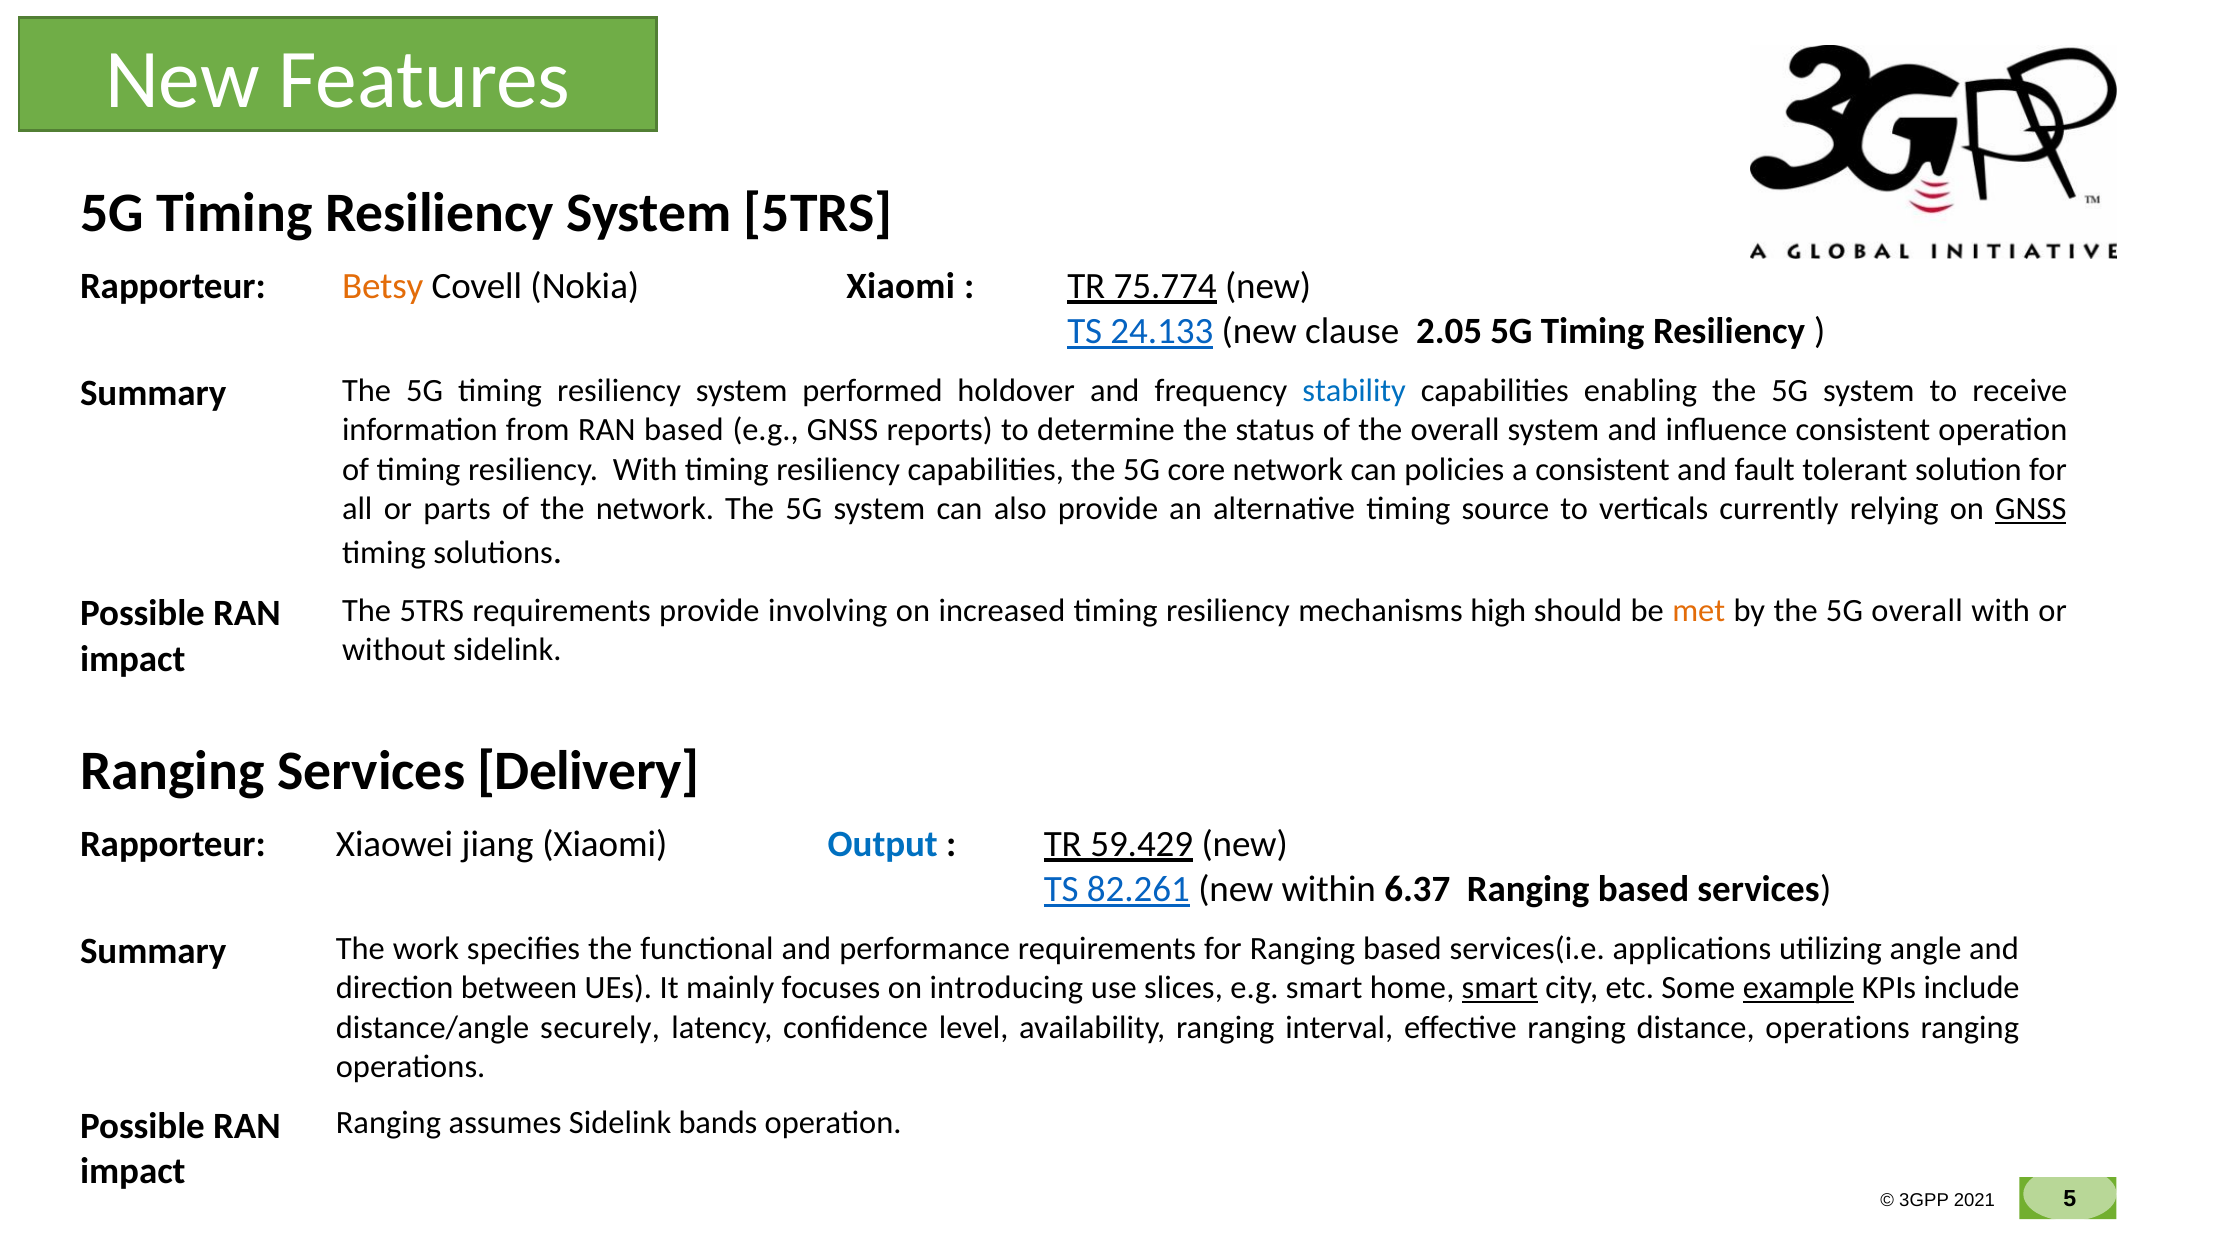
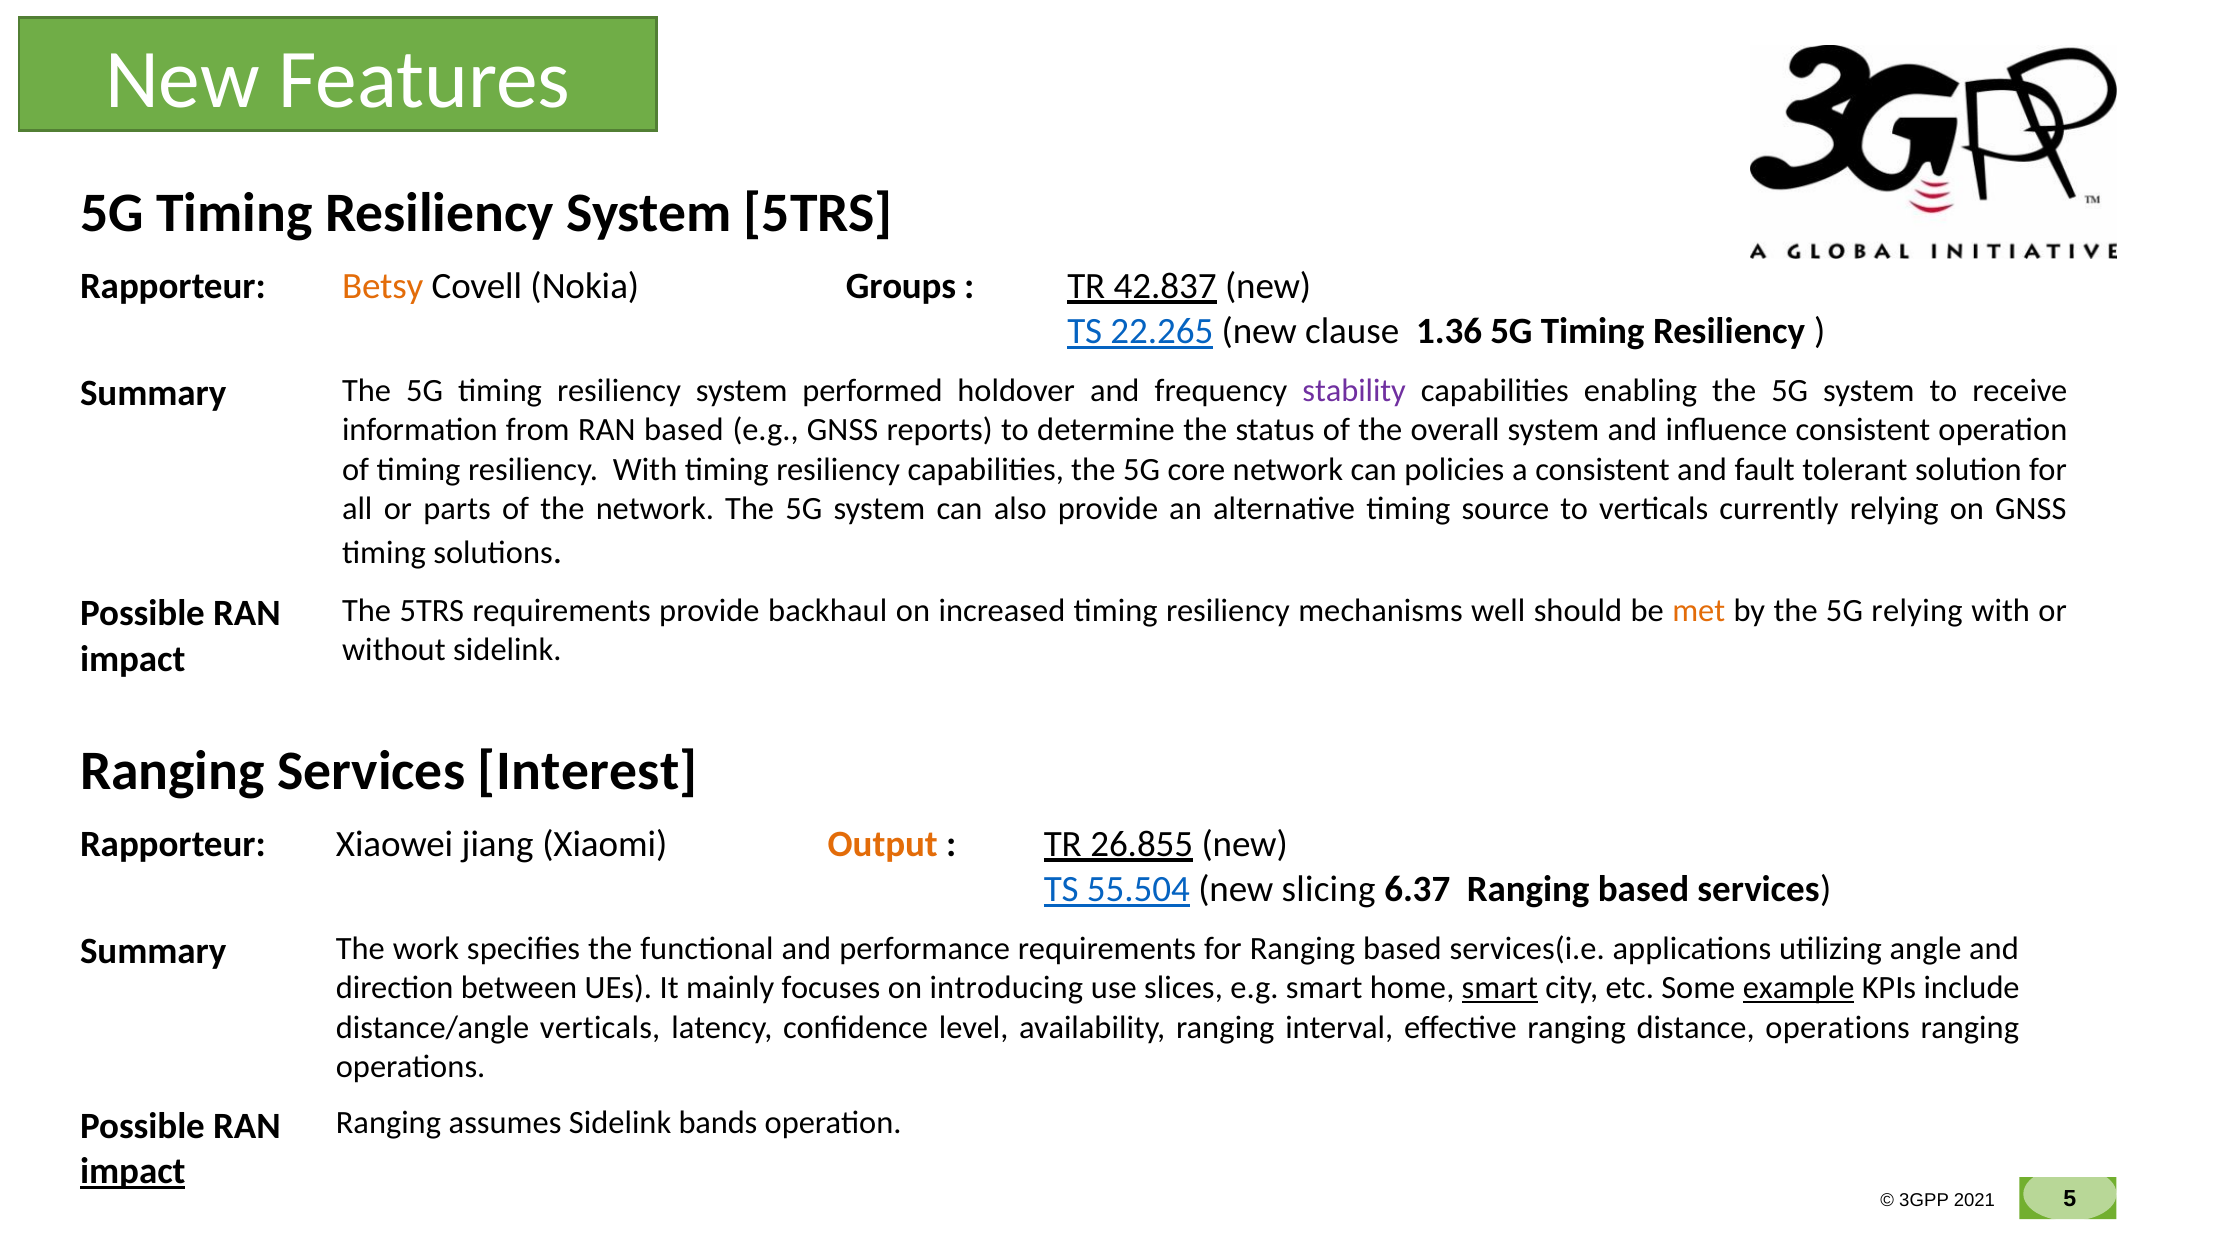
Nokia Xiaomi: Xiaomi -> Groups (901, 286)
75.774: 75.774 -> 42.837 (1165, 286)
24.133: 24.133 -> 22.265 (1162, 331)
2.05: 2.05 -> 1.36 (1449, 331)
stability colour: blue -> purple (1354, 390)
GNSS underline: present -> none (2031, 509)
involving: involving -> backhaul (828, 610)
high: high -> well (1498, 610)
5G overall: overall -> relying (1917, 610)
Delivery: Delivery -> Interest (588, 770)
Output colour: blue -> orange (883, 844)
59.429: 59.429 -> 26.855 (1142, 844)
82.261: 82.261 -> 55.504 (1138, 889)
within: within -> slicing (1329, 889)
distance/angle securely: securely -> verticals (600, 1027)
impact underline: none -> present (133, 1171)
